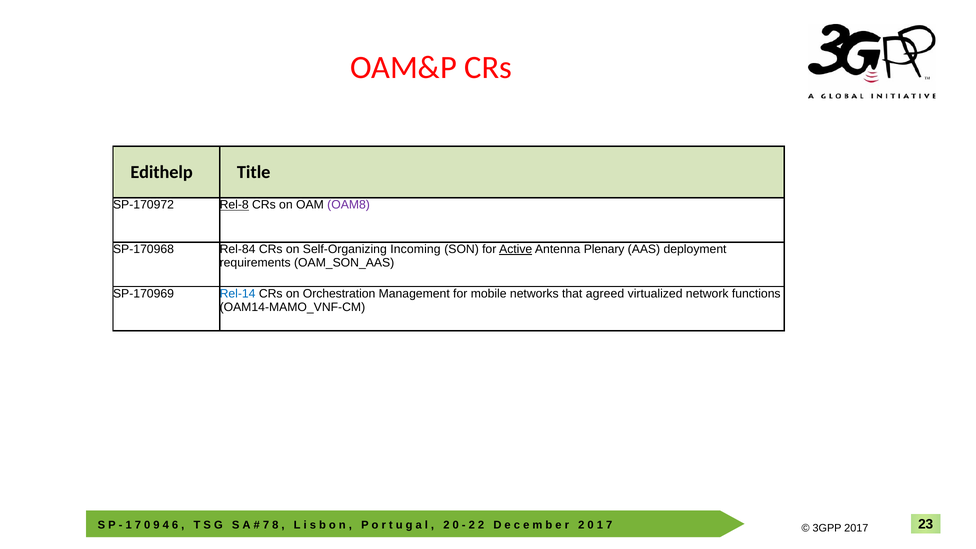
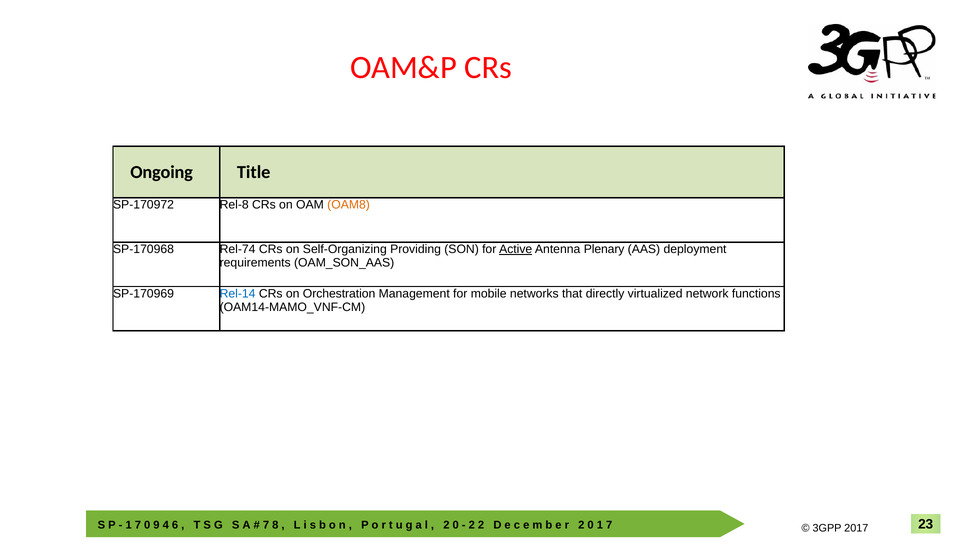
Edithelp: Edithelp -> Ongoing (162, 172)
Rel-8 underline: present -> none (234, 205)
OAM8 colour: purple -> orange (349, 205)
Rel-84: Rel-84 -> Rel-74 (238, 249)
Incoming: Incoming -> Providing (416, 249)
agreed: agreed -> directly (605, 294)
